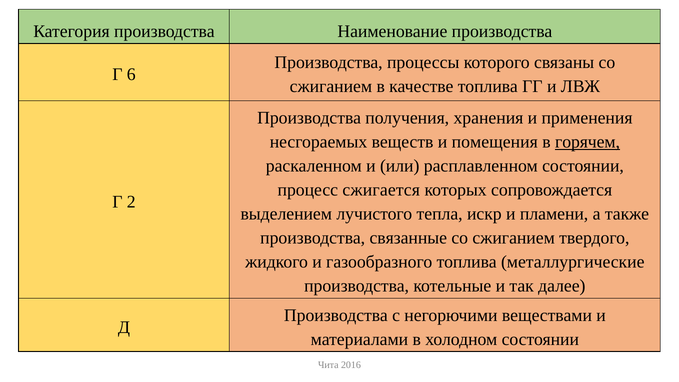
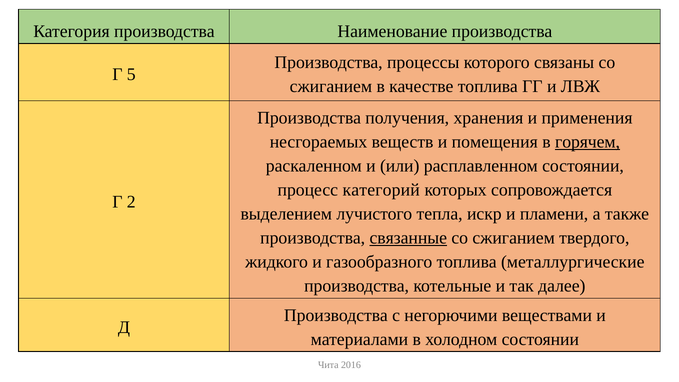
6: 6 -> 5 (131, 75)
сжигается: сжигается -> категорий (381, 190)
связанные underline: none -> present (408, 238)
